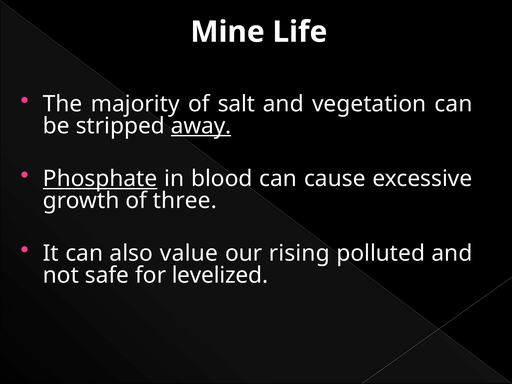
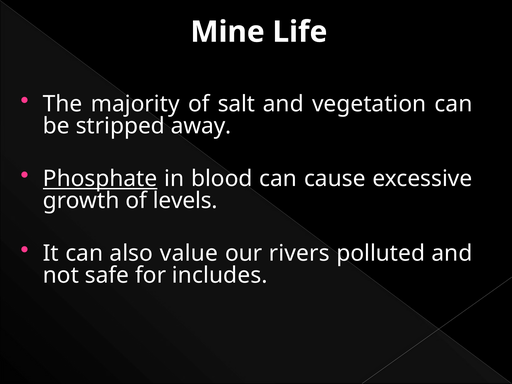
away underline: present -> none (201, 126)
three: three -> levels (185, 201)
rising: rising -> rivers (299, 253)
levelized: levelized -> includes (220, 275)
